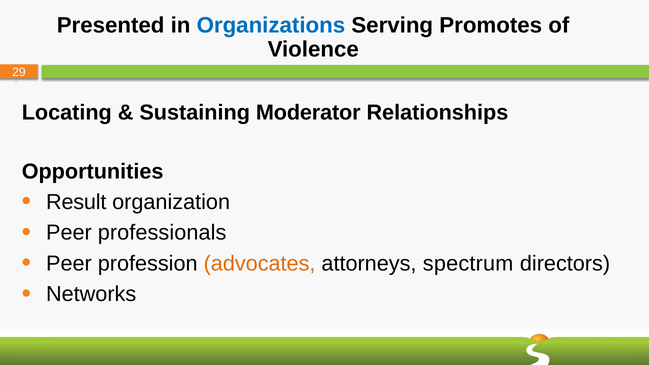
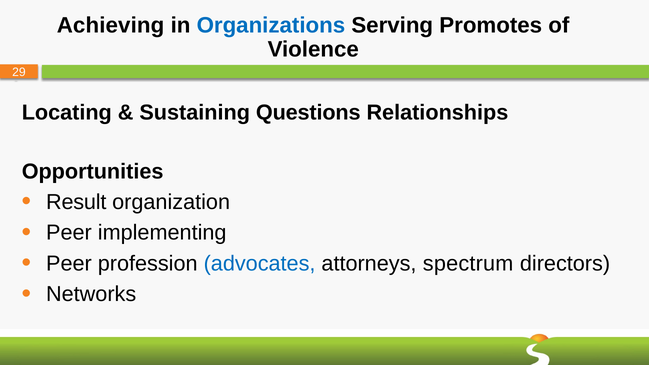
Presented: Presented -> Achieving (111, 25)
Moderator: Moderator -> Questions (308, 113)
professionals: professionals -> implementing (162, 233)
advocates colour: orange -> blue (260, 264)
